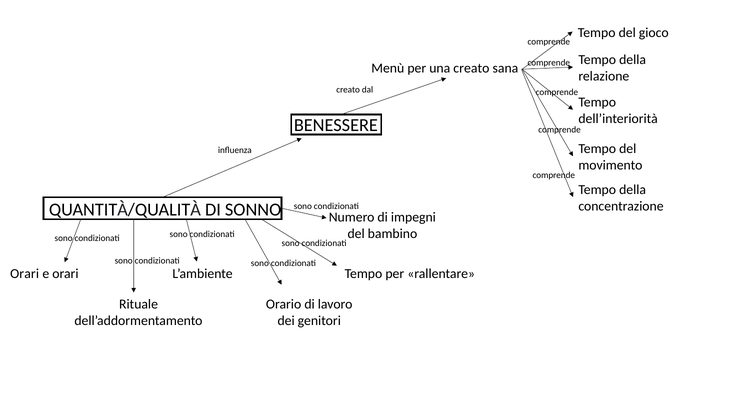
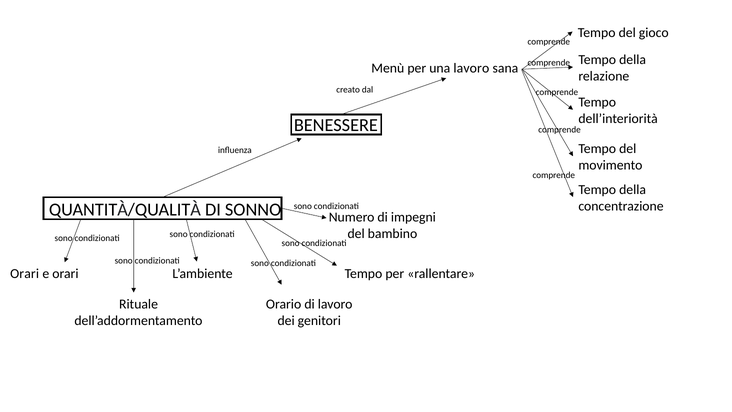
una creato: creato -> lavoro (471, 68)
